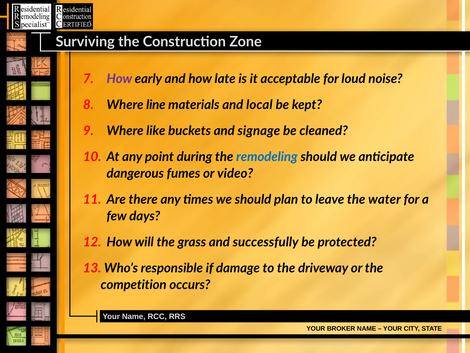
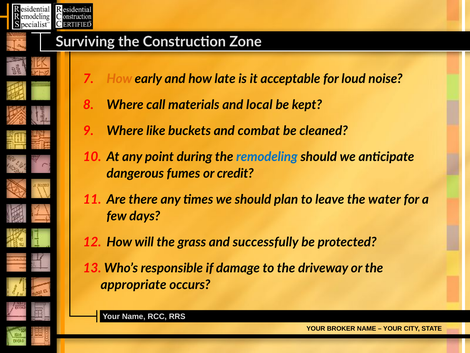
How colour: purple -> orange (119, 79)
line: line -> call (156, 105)
signage: signage -> combat (259, 131)
video: video -> credit (235, 173)
competition: competition -> appropriate (134, 284)
